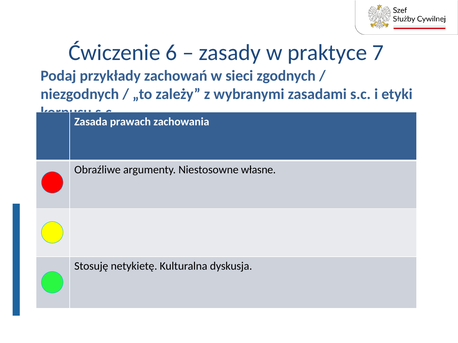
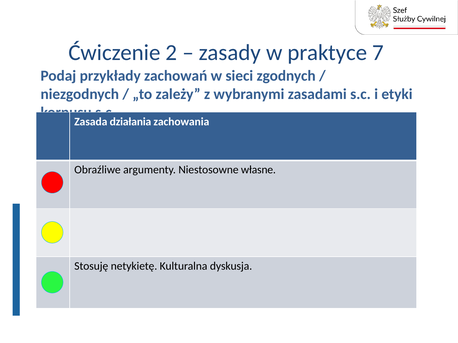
6: 6 -> 2 (171, 53)
prawach: prawach -> działania (130, 122)
